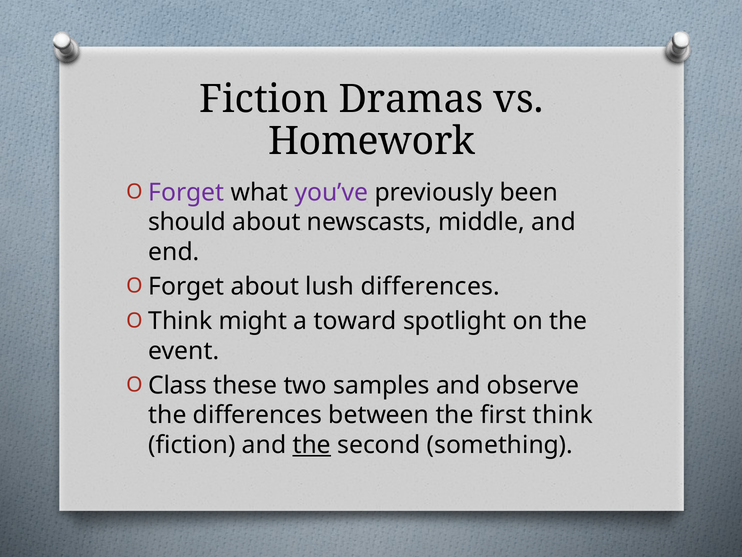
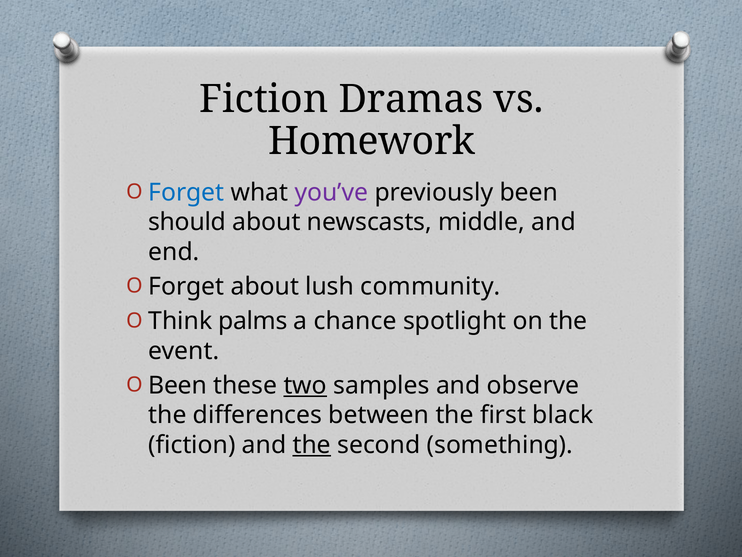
Forget colour: purple -> blue (186, 192)
lush differences: differences -> community (430, 286)
might: might -> palms (253, 321)
toward: toward -> chance (355, 321)
Class: Class -> Been (178, 385)
two underline: none -> present (305, 385)
first think: think -> black (563, 415)
